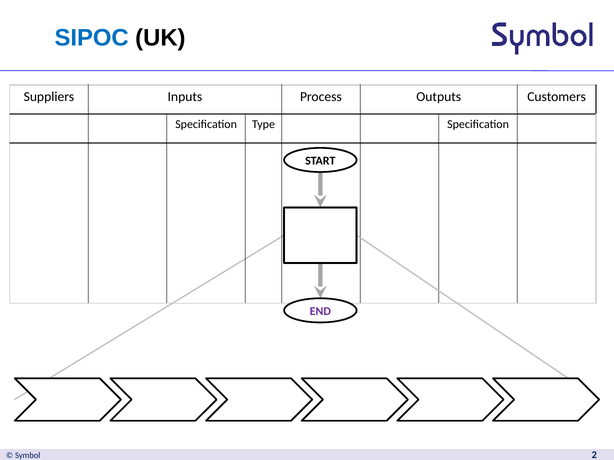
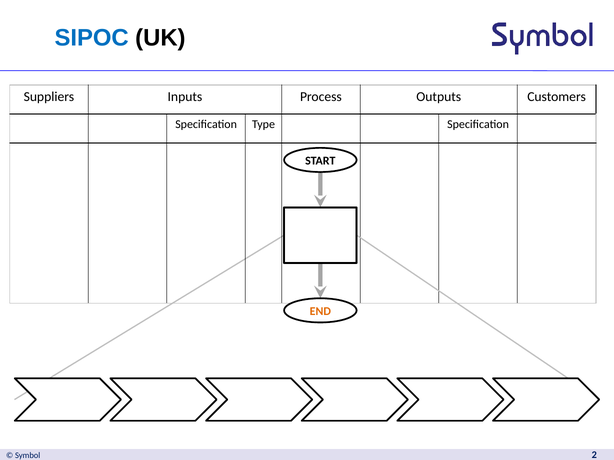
END colour: purple -> orange (320, 312)
